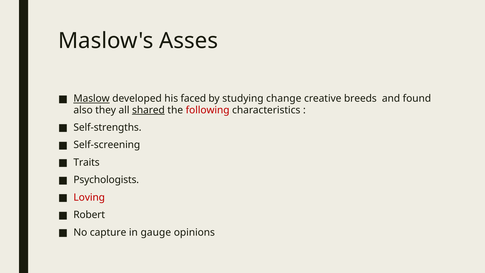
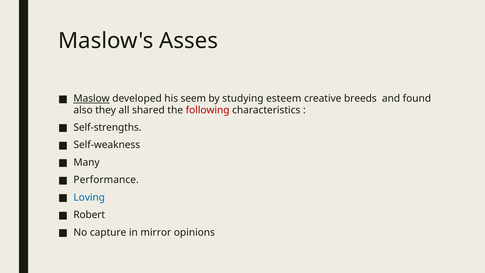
faced: faced -> seem (193, 99)
change: change -> esteem (284, 99)
shared underline: present -> none (148, 110)
Self-screening: Self-screening -> Self-weakness (107, 145)
Traits: Traits -> Many (87, 162)
Psychologists: Psychologists -> Performance (106, 180)
Loving colour: red -> blue (89, 197)
gauge: gauge -> mirror (156, 232)
